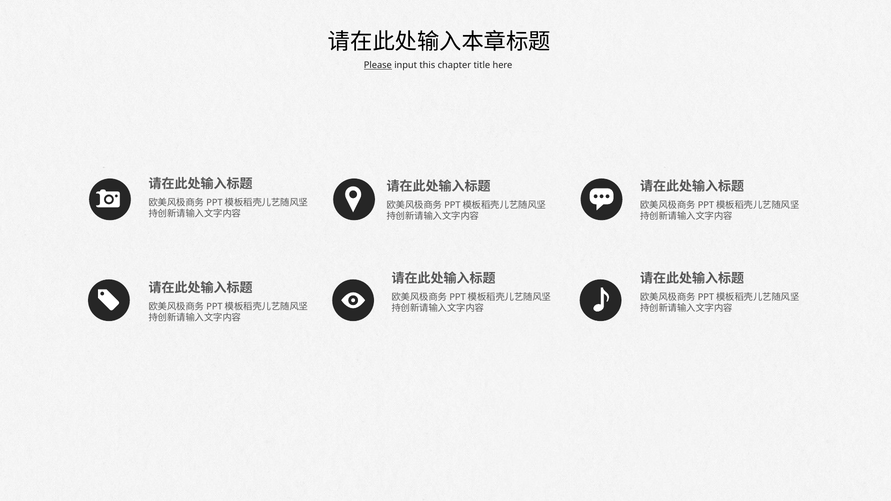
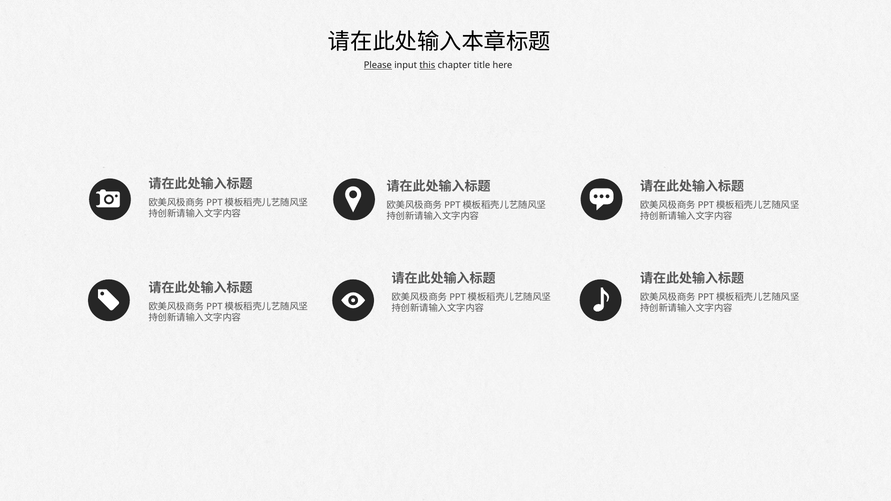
this underline: none -> present (427, 65)
